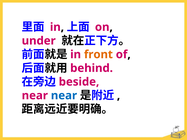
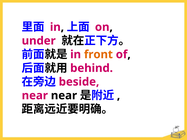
near colour: blue -> black (64, 96)
